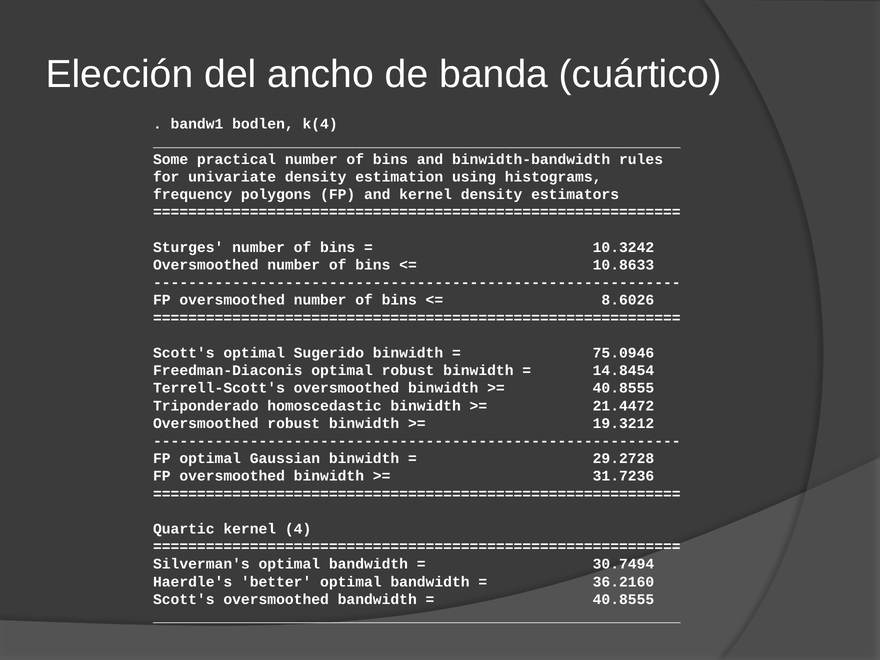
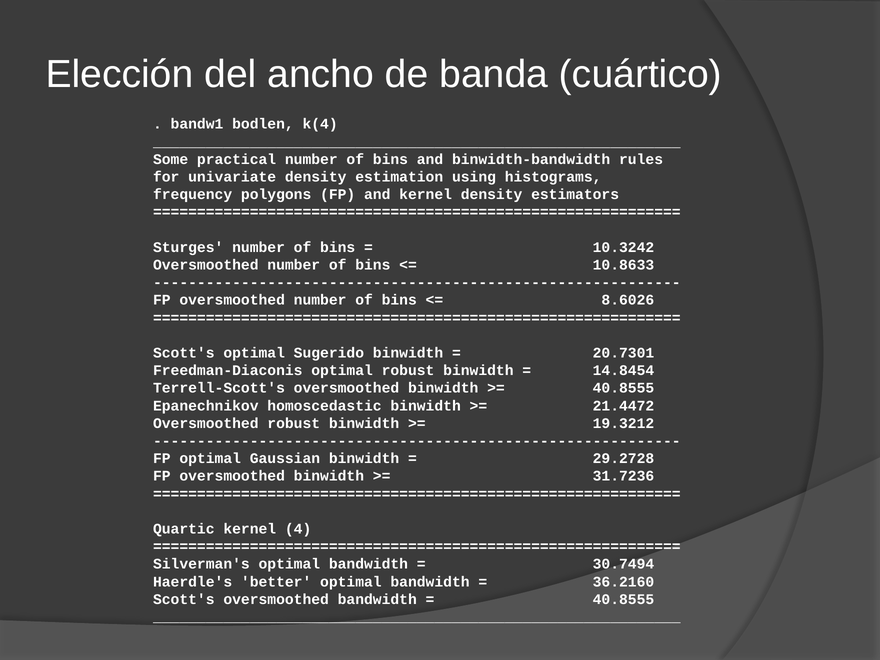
75.0946: 75.0946 -> 20.7301 (623, 353)
Triponderado: Triponderado -> Epanechnikov (206, 406)
